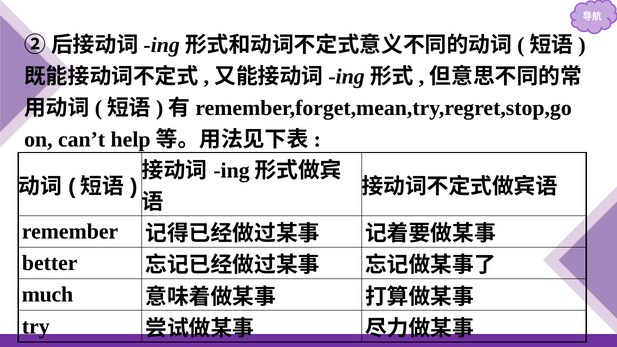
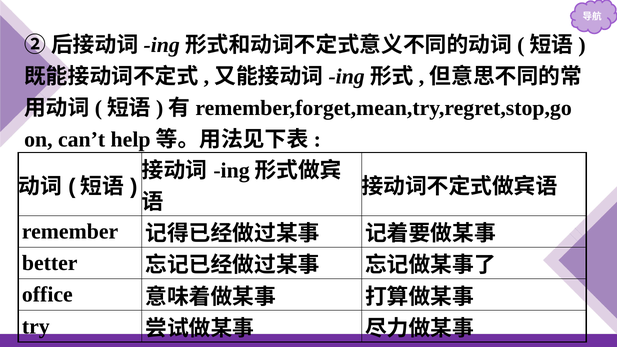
much: much -> office (47, 295)
